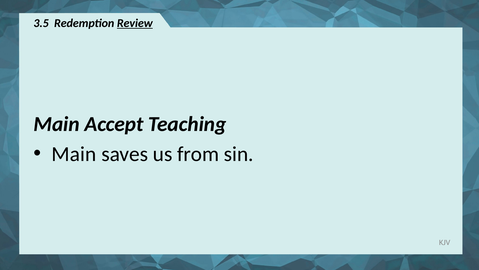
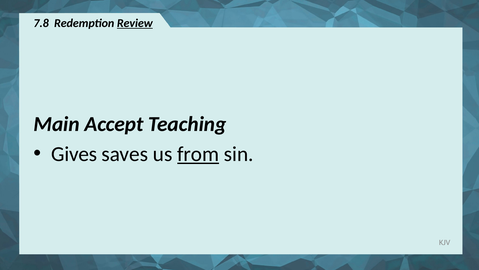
3.5: 3.5 -> 7.8 (41, 23)
Main: Main -> Gives (74, 154)
from underline: none -> present (198, 154)
